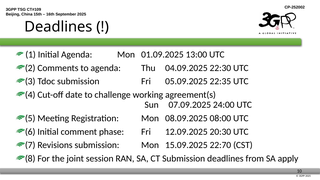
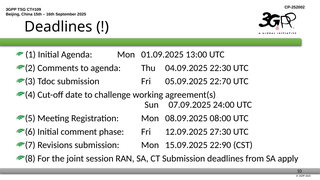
22:35: 22:35 -> 22:70 (220, 81)
20:30: 20:30 -> 27:30 (220, 132)
22:70: 22:70 -> 22:90 (220, 145)
